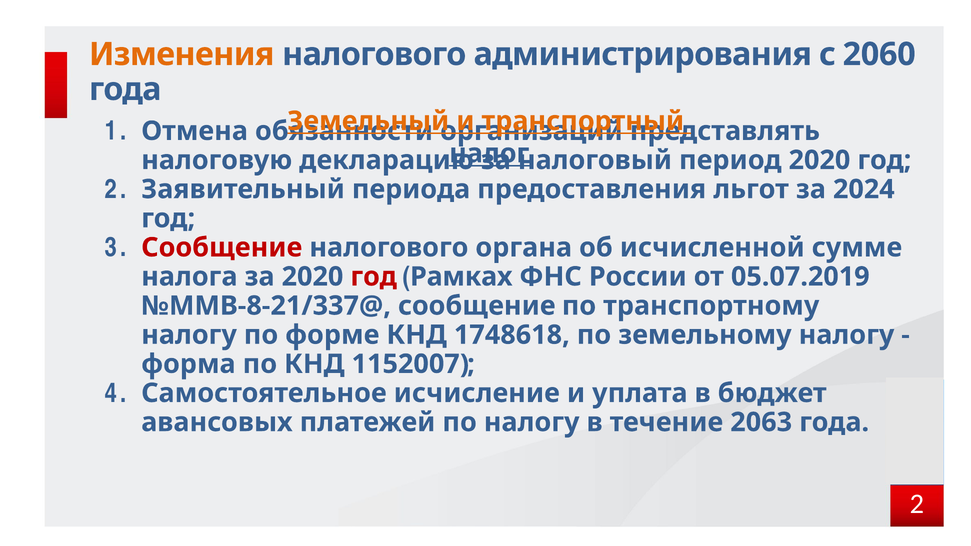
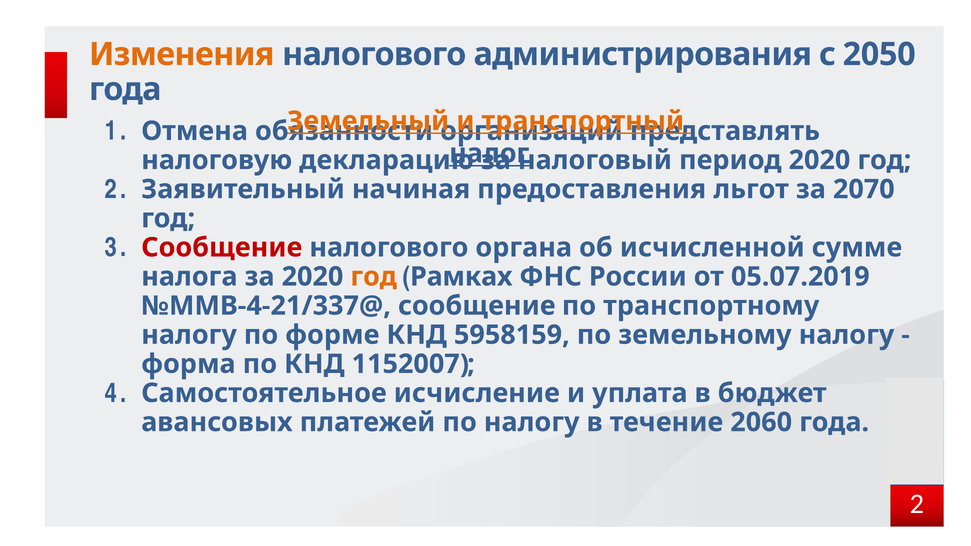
2060: 2060 -> 2050 (879, 54)
периода: периода -> начиная (411, 189)
2024: 2024 -> 2070 (864, 189)
год colour: red -> orange (374, 277)
№ММВ-8-21/337@: №ММВ-8-21/337@ -> №ММВ-4-21/337@ (266, 306)
1748618: 1748618 -> 5958159 (512, 335)
2063: 2063 -> 2060 (761, 422)
